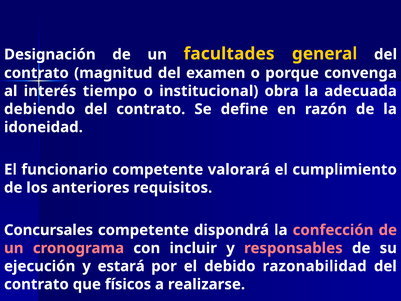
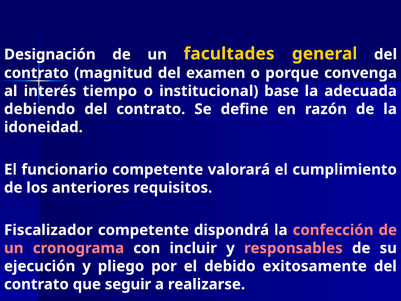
obra: obra -> base (282, 91)
Concursales: Concursales -> Fiscalizador (48, 230)
estará: estará -> pliego (121, 266)
razonabilidad: razonabilidad -> exitosamente (315, 266)
físicos: físicos -> seguir (128, 284)
